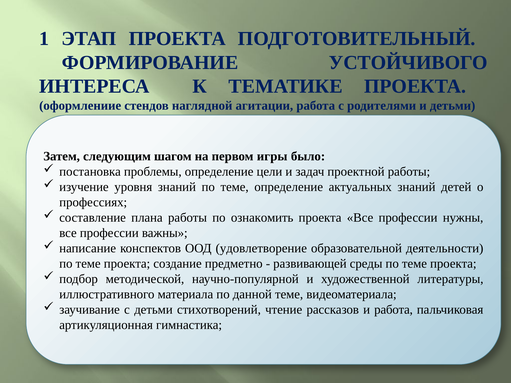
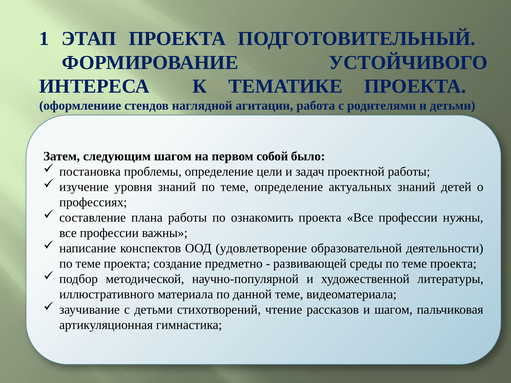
игры: игры -> собой (272, 156)
и работа: работа -> шагом (394, 310)
